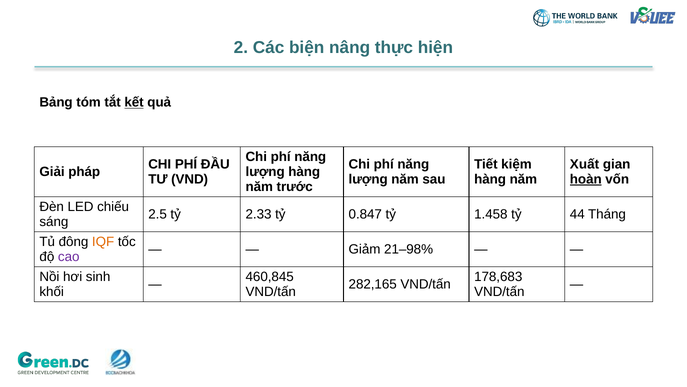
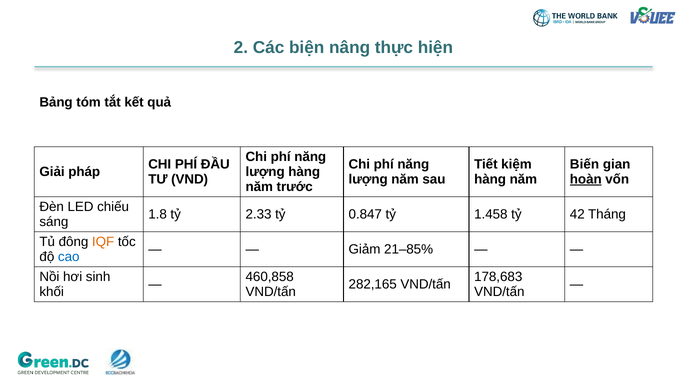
kết underline: present -> none (134, 102)
Xuất: Xuất -> Biến (585, 164)
2.5: 2.5 -> 1.8 (158, 214)
44: 44 -> 42 (577, 214)
21–98%: 21–98% -> 21–85% (409, 249)
cao colour: purple -> blue (69, 256)
460,845: 460,845 -> 460,858 (270, 276)
